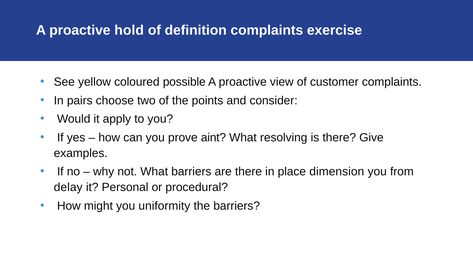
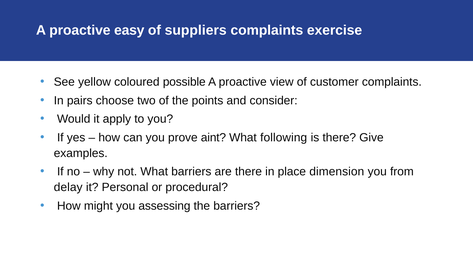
hold: hold -> easy (129, 30)
definition: definition -> suppliers (196, 30)
resolving: resolving -> following (284, 138)
uniformity: uniformity -> assessing (164, 206)
